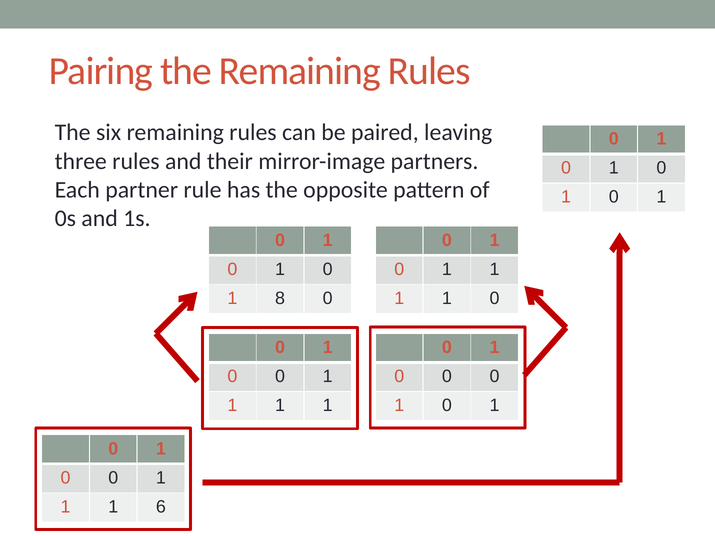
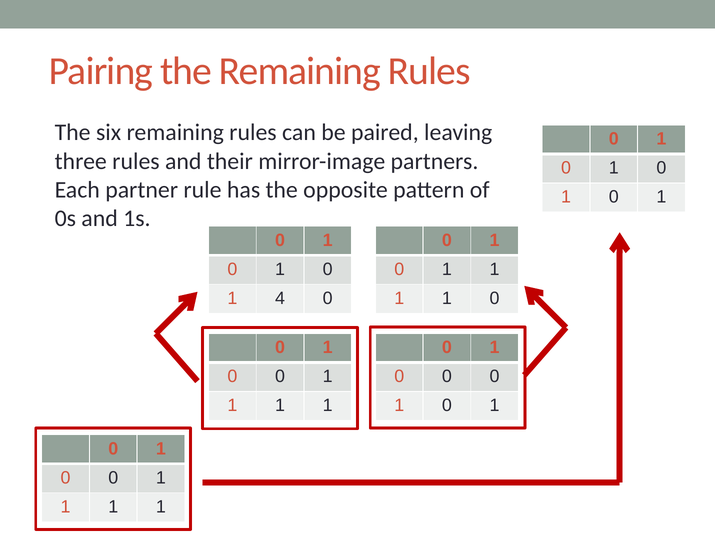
8: 8 -> 4 (280, 298)
6: 6 -> 1 (161, 507)
